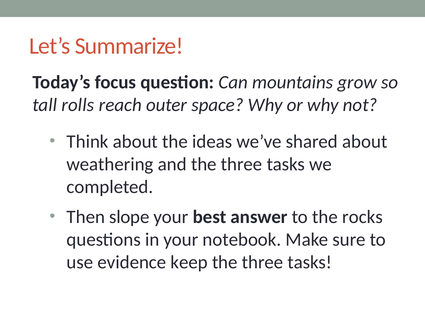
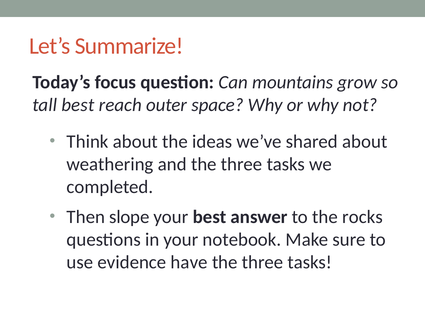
tall rolls: rolls -> best (78, 105)
keep: keep -> have (189, 262)
